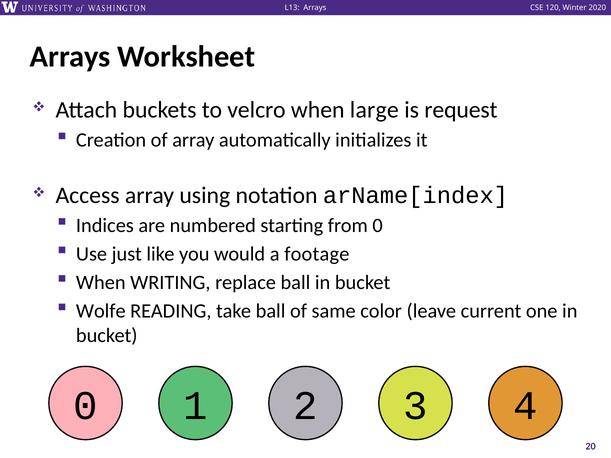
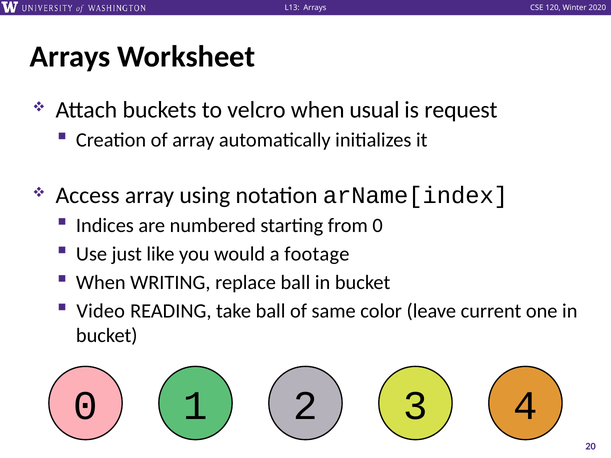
large: large -> usual (375, 110)
Wolfe: Wolfe -> Video (101, 311)
